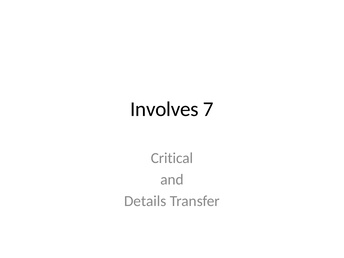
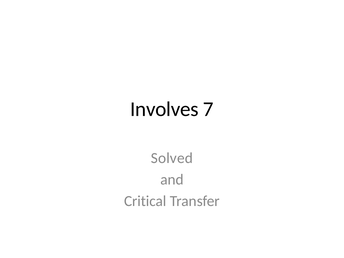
Critical: Critical -> Solved (172, 158)
Details: Details -> Critical (145, 201)
